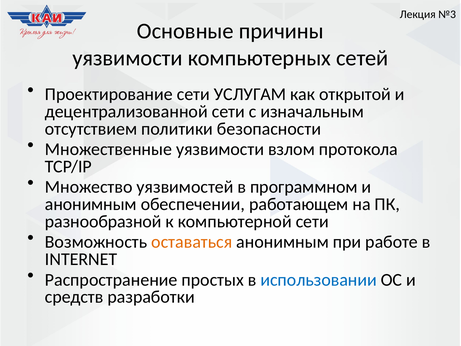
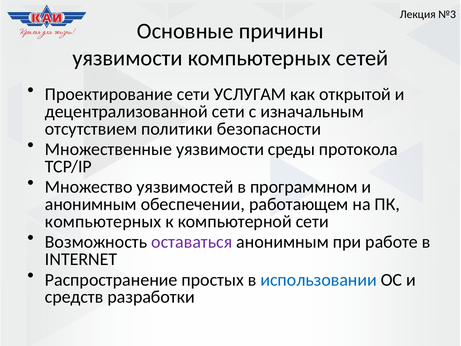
взлом: взлом -> среды (292, 149)
разнообразной: разнообразной -> компьютерных (103, 221)
оставаться colour: orange -> purple (192, 242)
